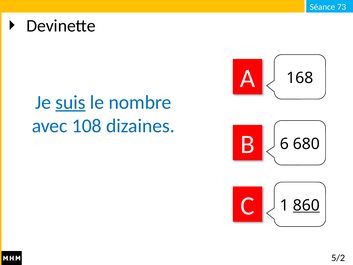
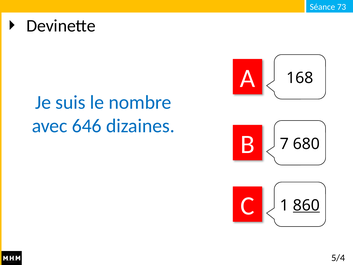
suis underline: present -> none (71, 102)
108: 108 -> 646 (87, 126)
6: 6 -> 7 (284, 144)
5/2: 5/2 -> 5/4 (338, 258)
